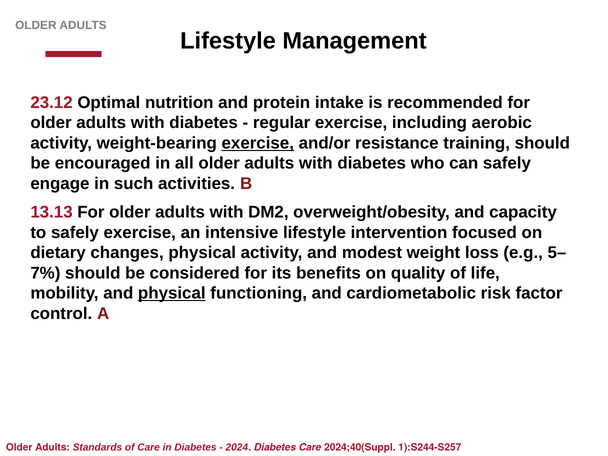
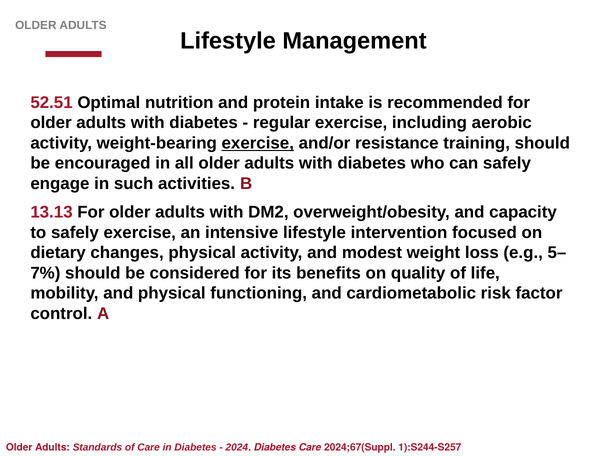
23.12: 23.12 -> 52.51 (52, 102)
physical underline: present -> none (172, 293)
2024;40(Suppl: 2024;40(Suppl -> 2024;67(Suppl (360, 447)
